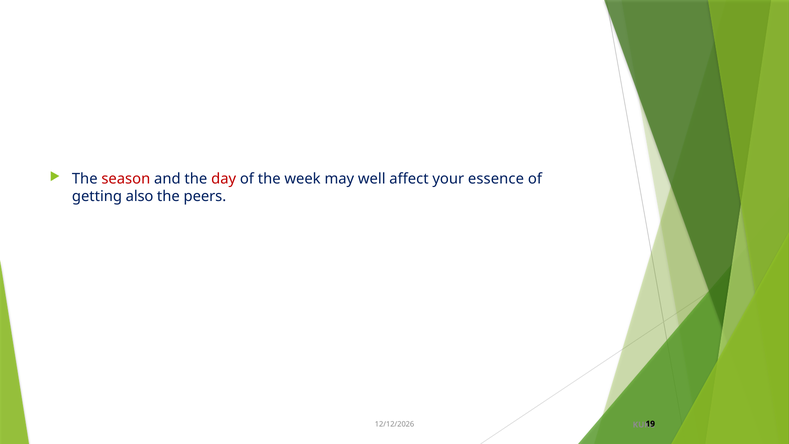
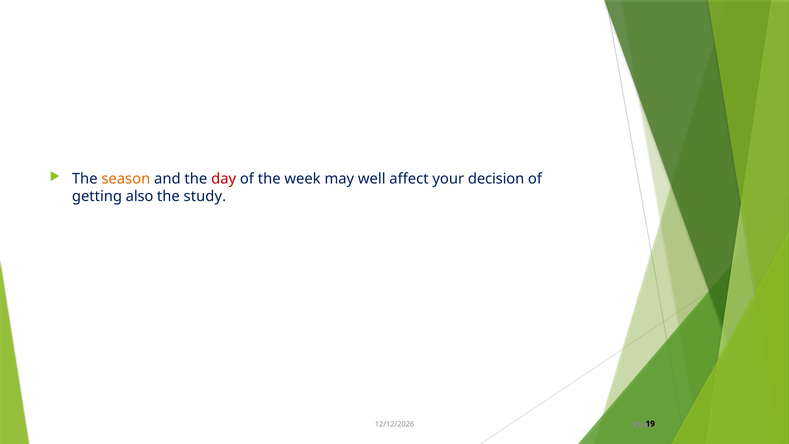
season colour: red -> orange (126, 179)
essence: essence -> decision (496, 179)
peers: peers -> study (205, 196)
